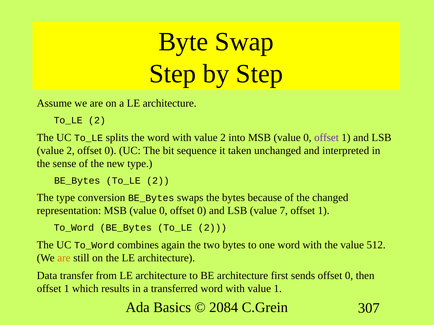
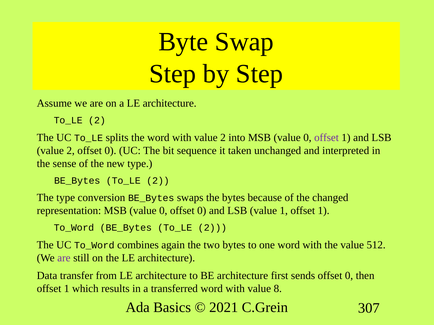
value 7: 7 -> 1 (284, 211)
are colour: orange -> purple (64, 258)
value 1: 1 -> 8 (278, 289)
2084: 2084 -> 2021 (224, 308)
